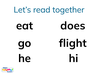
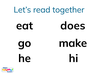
flight: flight -> make (73, 43)
